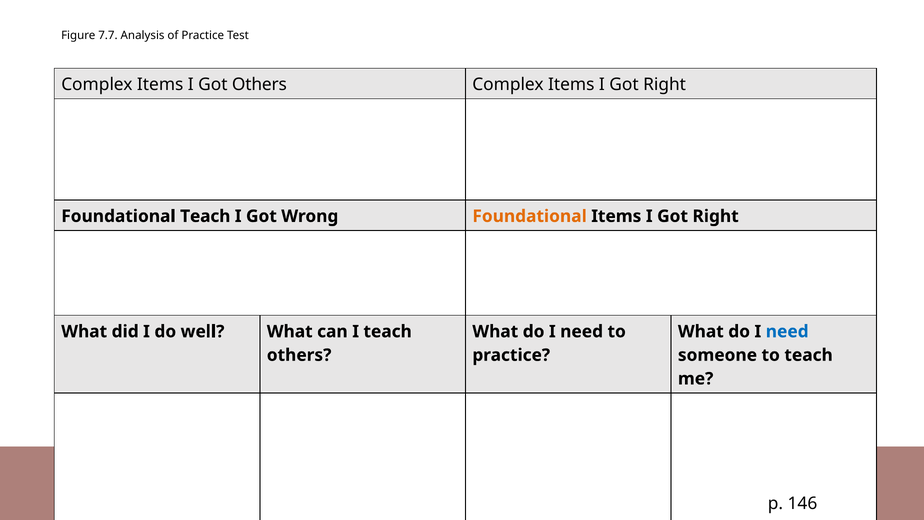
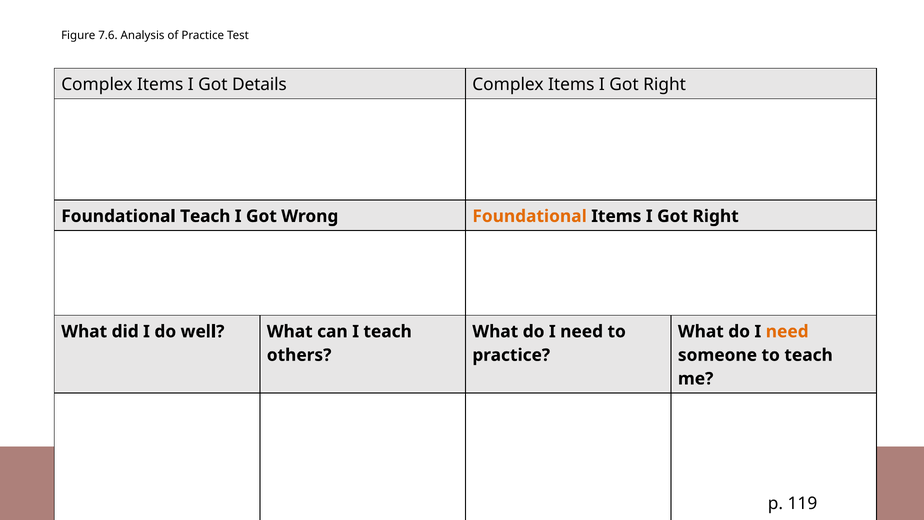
7.7: 7.7 -> 7.6 (108, 35)
Got Others: Others -> Details (259, 84)
need colour: blue -> orange (787, 331)
146: 146 -> 119 (802, 503)
